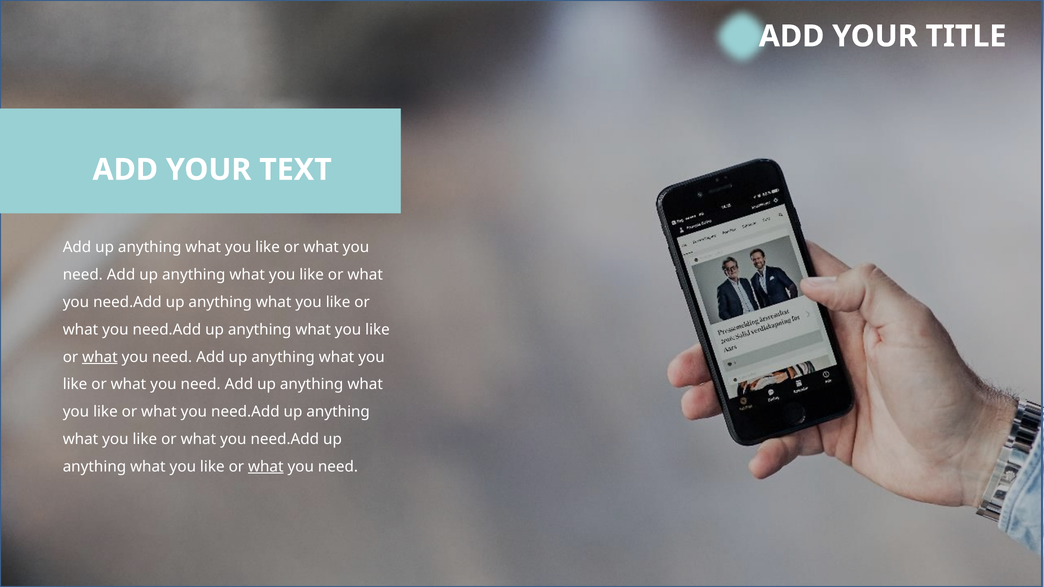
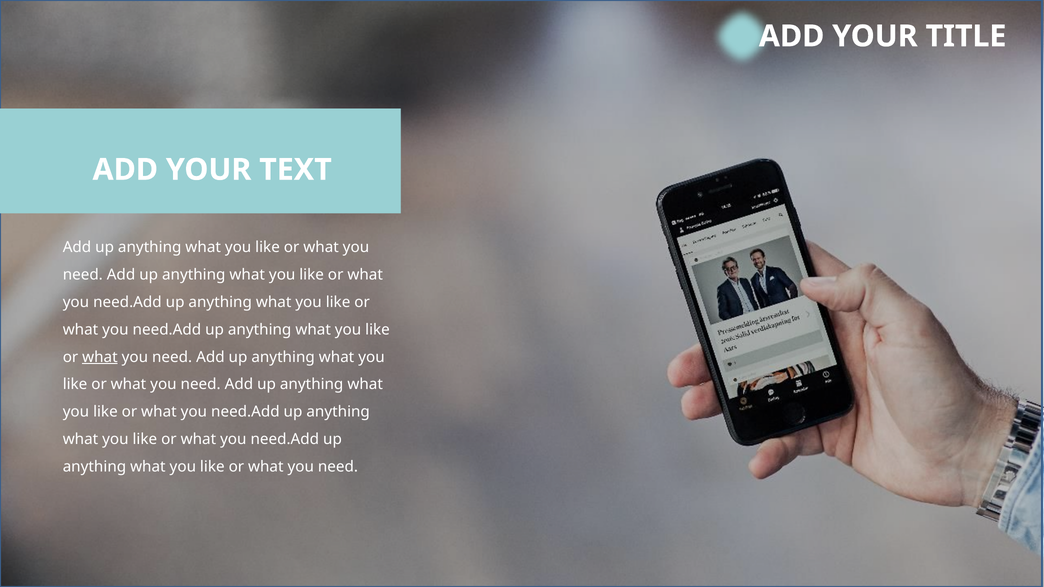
what underline: present -> none (266, 467)
